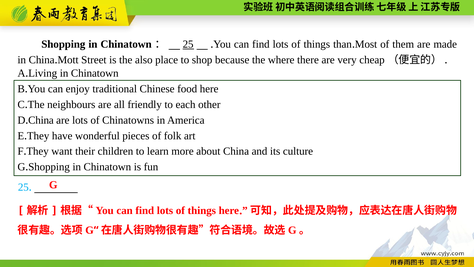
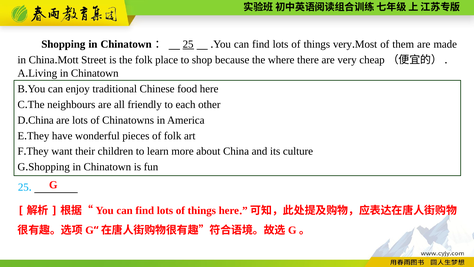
things than: than -> very (343, 44)
the also: also -> folk (144, 60)
